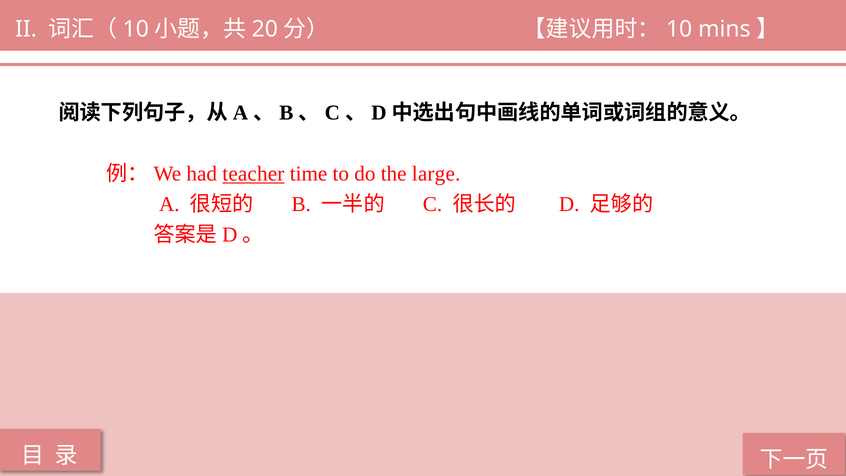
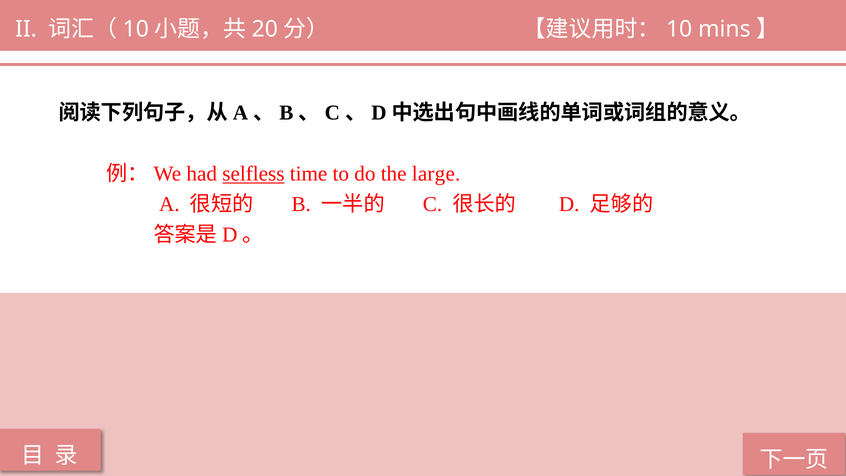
teacher: teacher -> selfless (253, 174)
